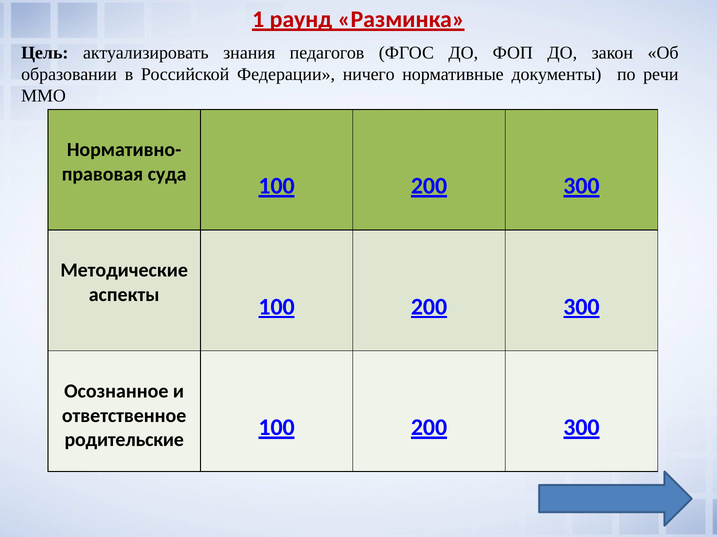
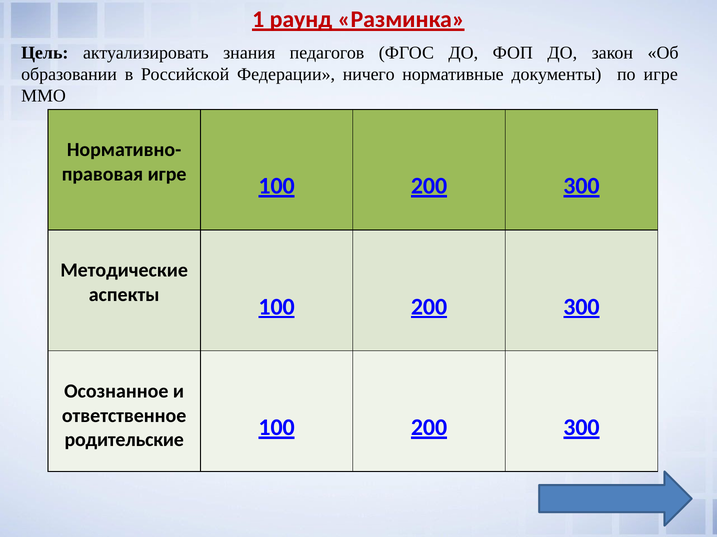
по речи: речи -> игре (661, 74)
суда: суда -> игре (167, 174)
